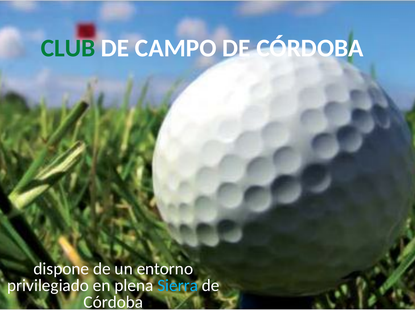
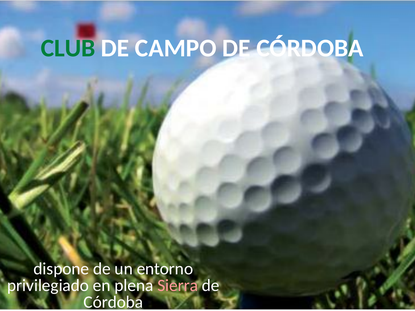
Sierra colour: light blue -> pink (178, 286)
